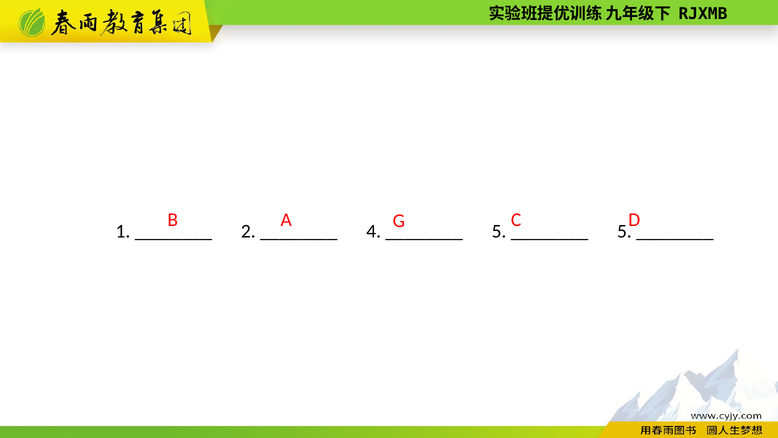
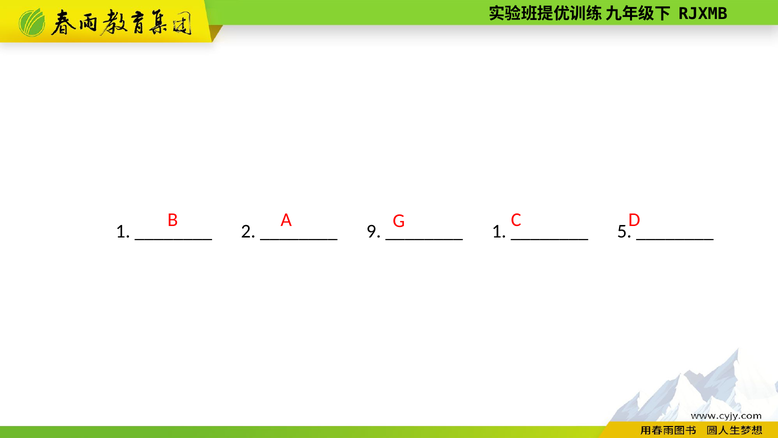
4: 4 -> 9 (374, 231)
5: 5 -> 1 (499, 231)
